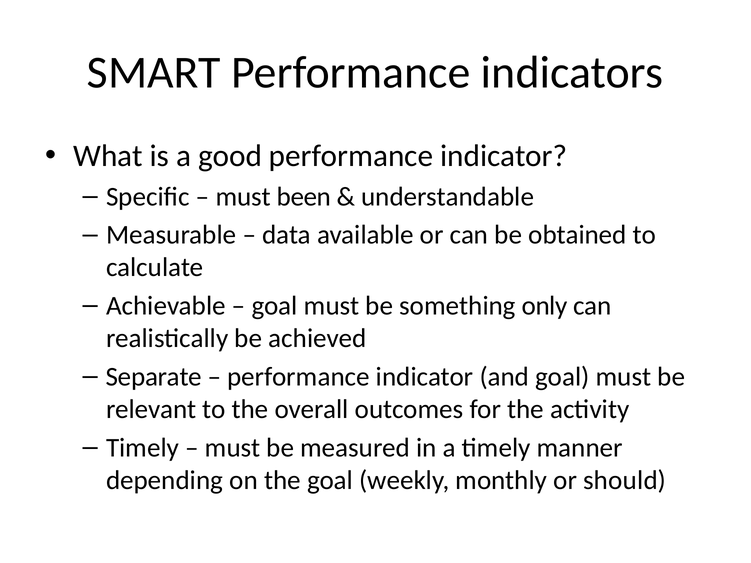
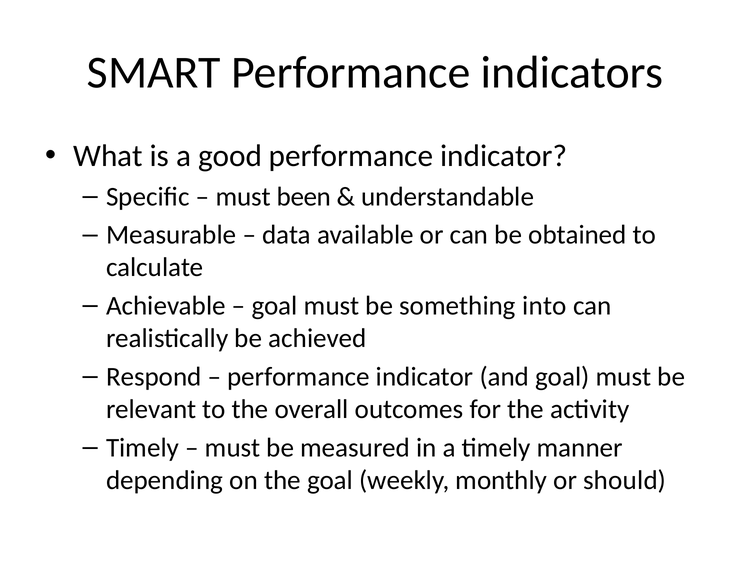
only: only -> into (544, 306)
Separate: Separate -> Respond (154, 377)
